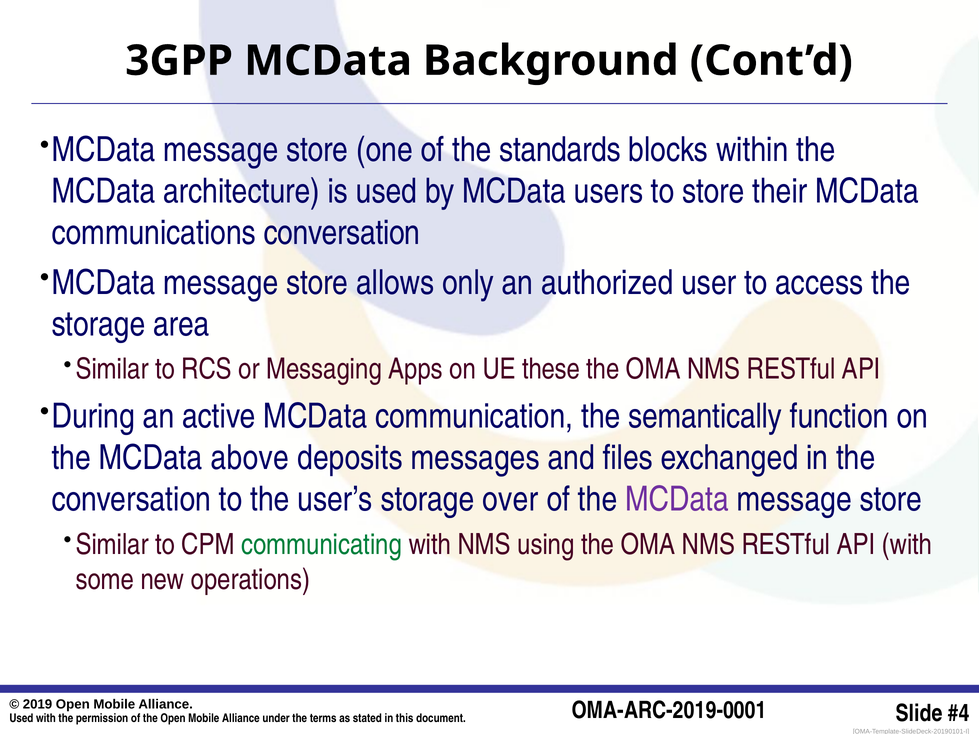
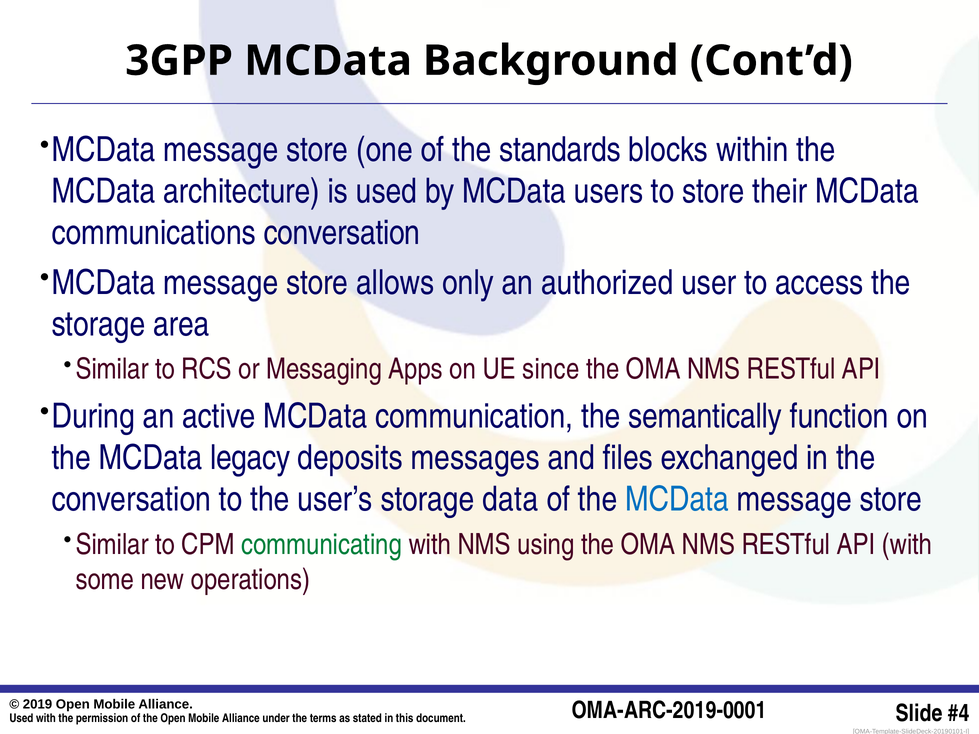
these: these -> since (551, 369)
above: above -> legacy (250, 458)
over: over -> data (510, 500)
MCData colour: purple -> blue (677, 500)
